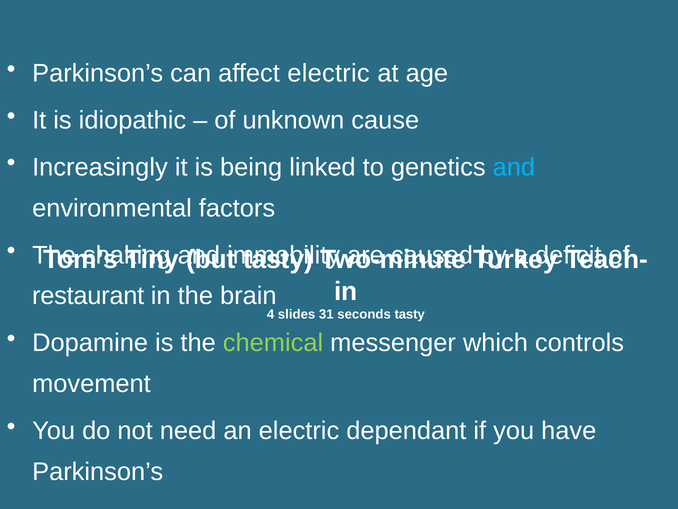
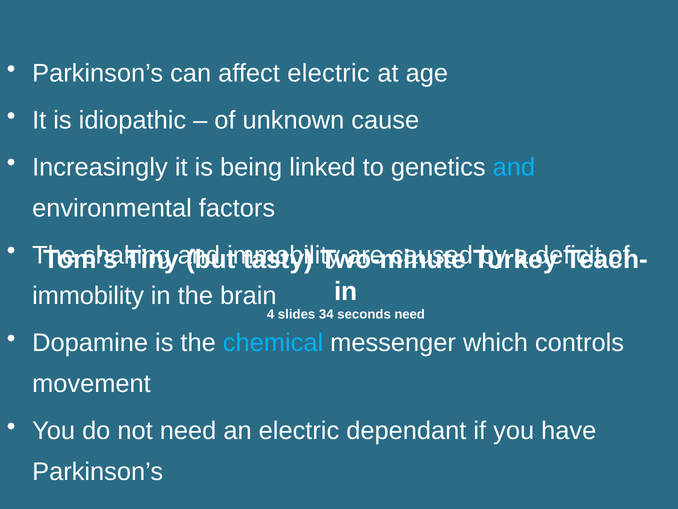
restaurant: restaurant -> immobility (88, 296)
31: 31 -> 34 (326, 314)
seconds tasty: tasty -> need (410, 314)
chemical colour: light green -> light blue (273, 343)
